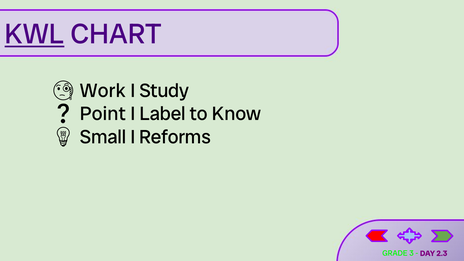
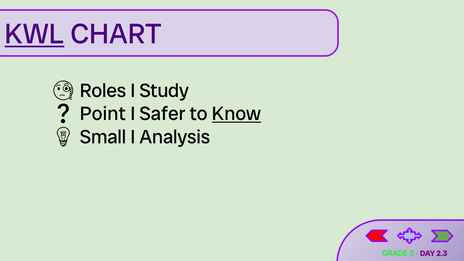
Work: Work -> Roles (103, 91)
Label: Label -> Safer (163, 114)
Know underline: none -> present (237, 114)
Reforms: Reforms -> Analysis (175, 137)
